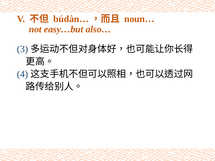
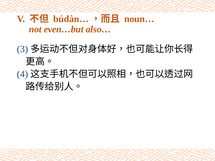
easy…but: easy…but -> even…but (64, 29)
